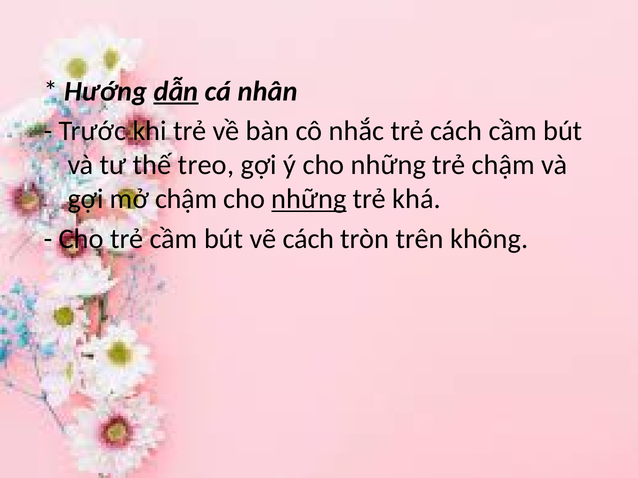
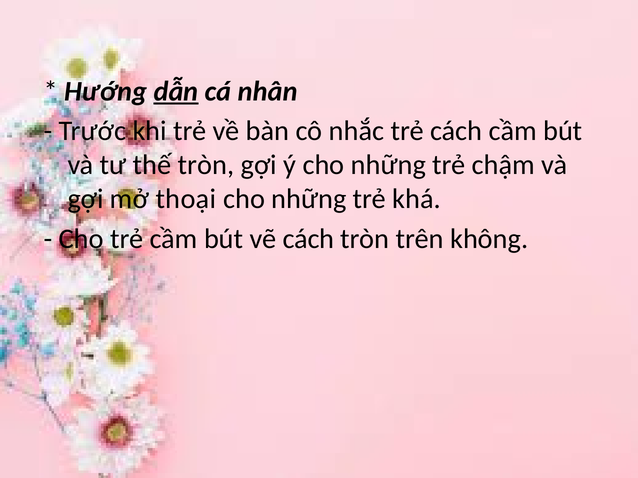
thế treo: treo -> tròn (206, 165)
mở chậm: chậm -> thoại (186, 199)
những underline: present -> none (309, 199)
